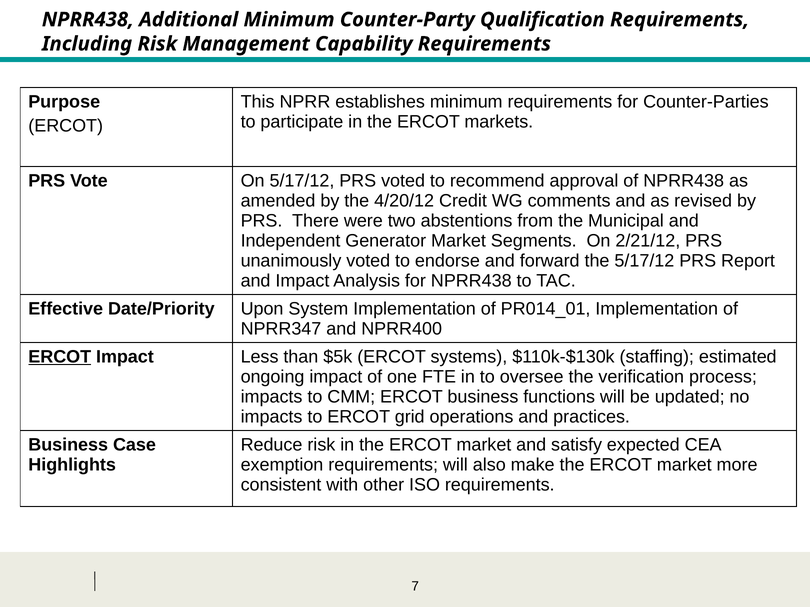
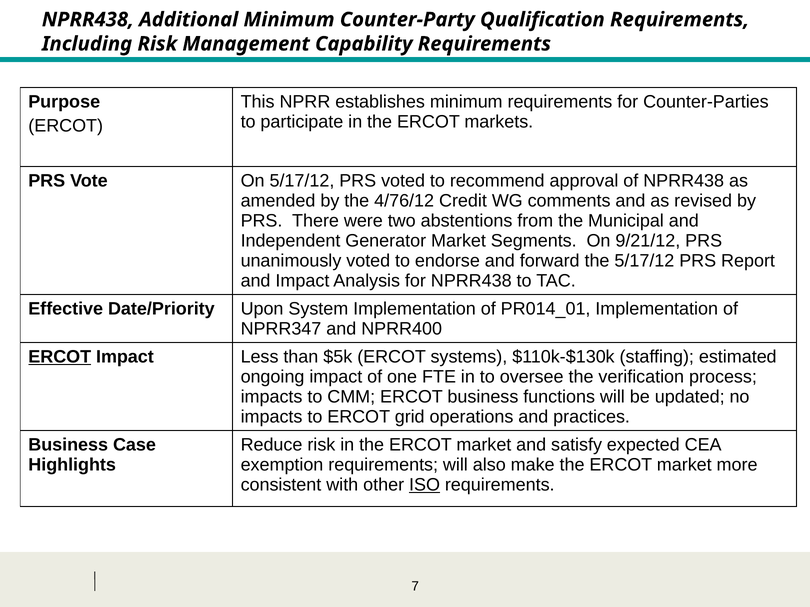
4/20/12: 4/20/12 -> 4/76/12 (404, 201)
2/21/12: 2/21/12 -> 9/21/12 (648, 241)
ISO underline: none -> present (425, 485)
